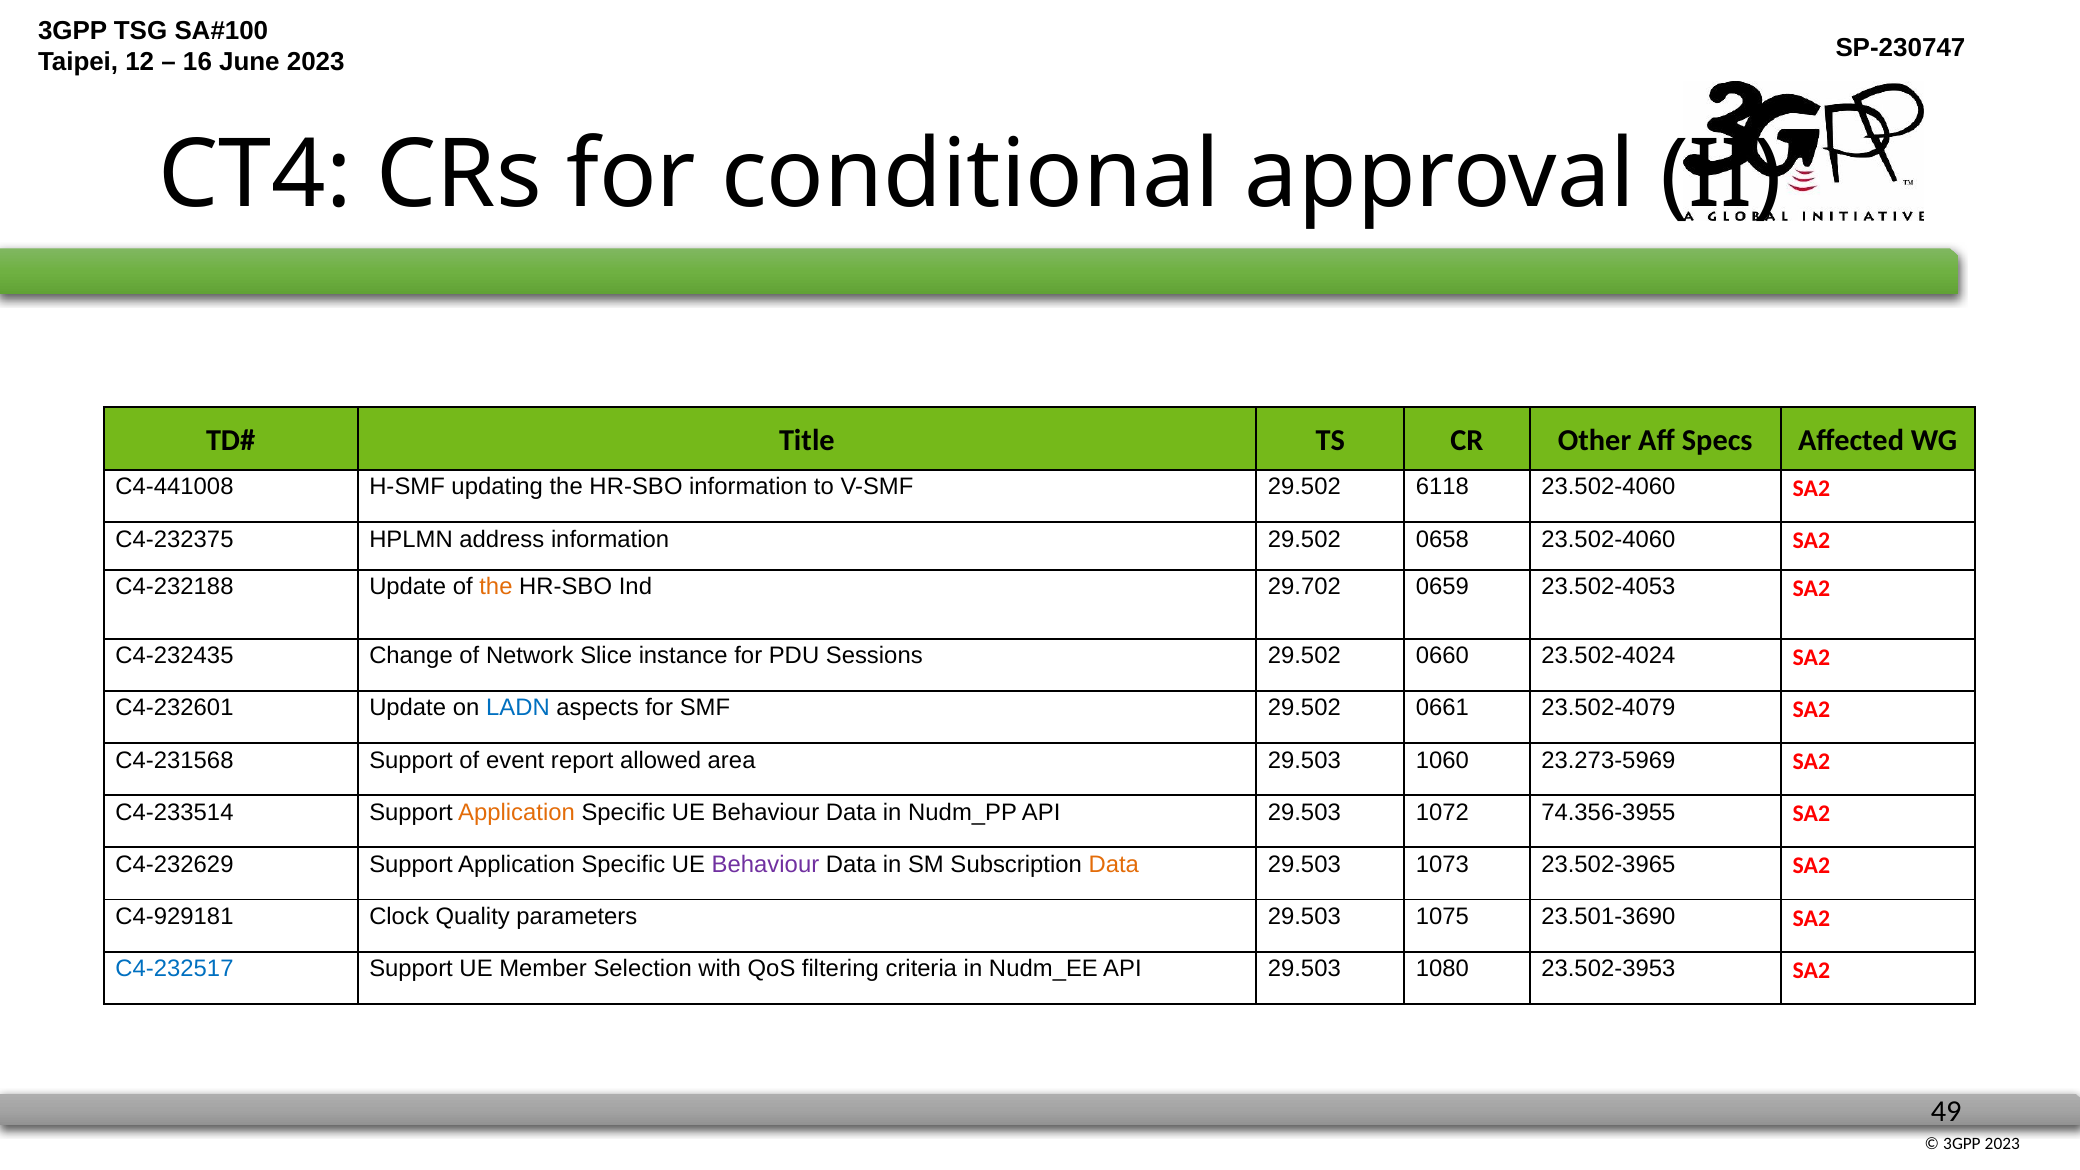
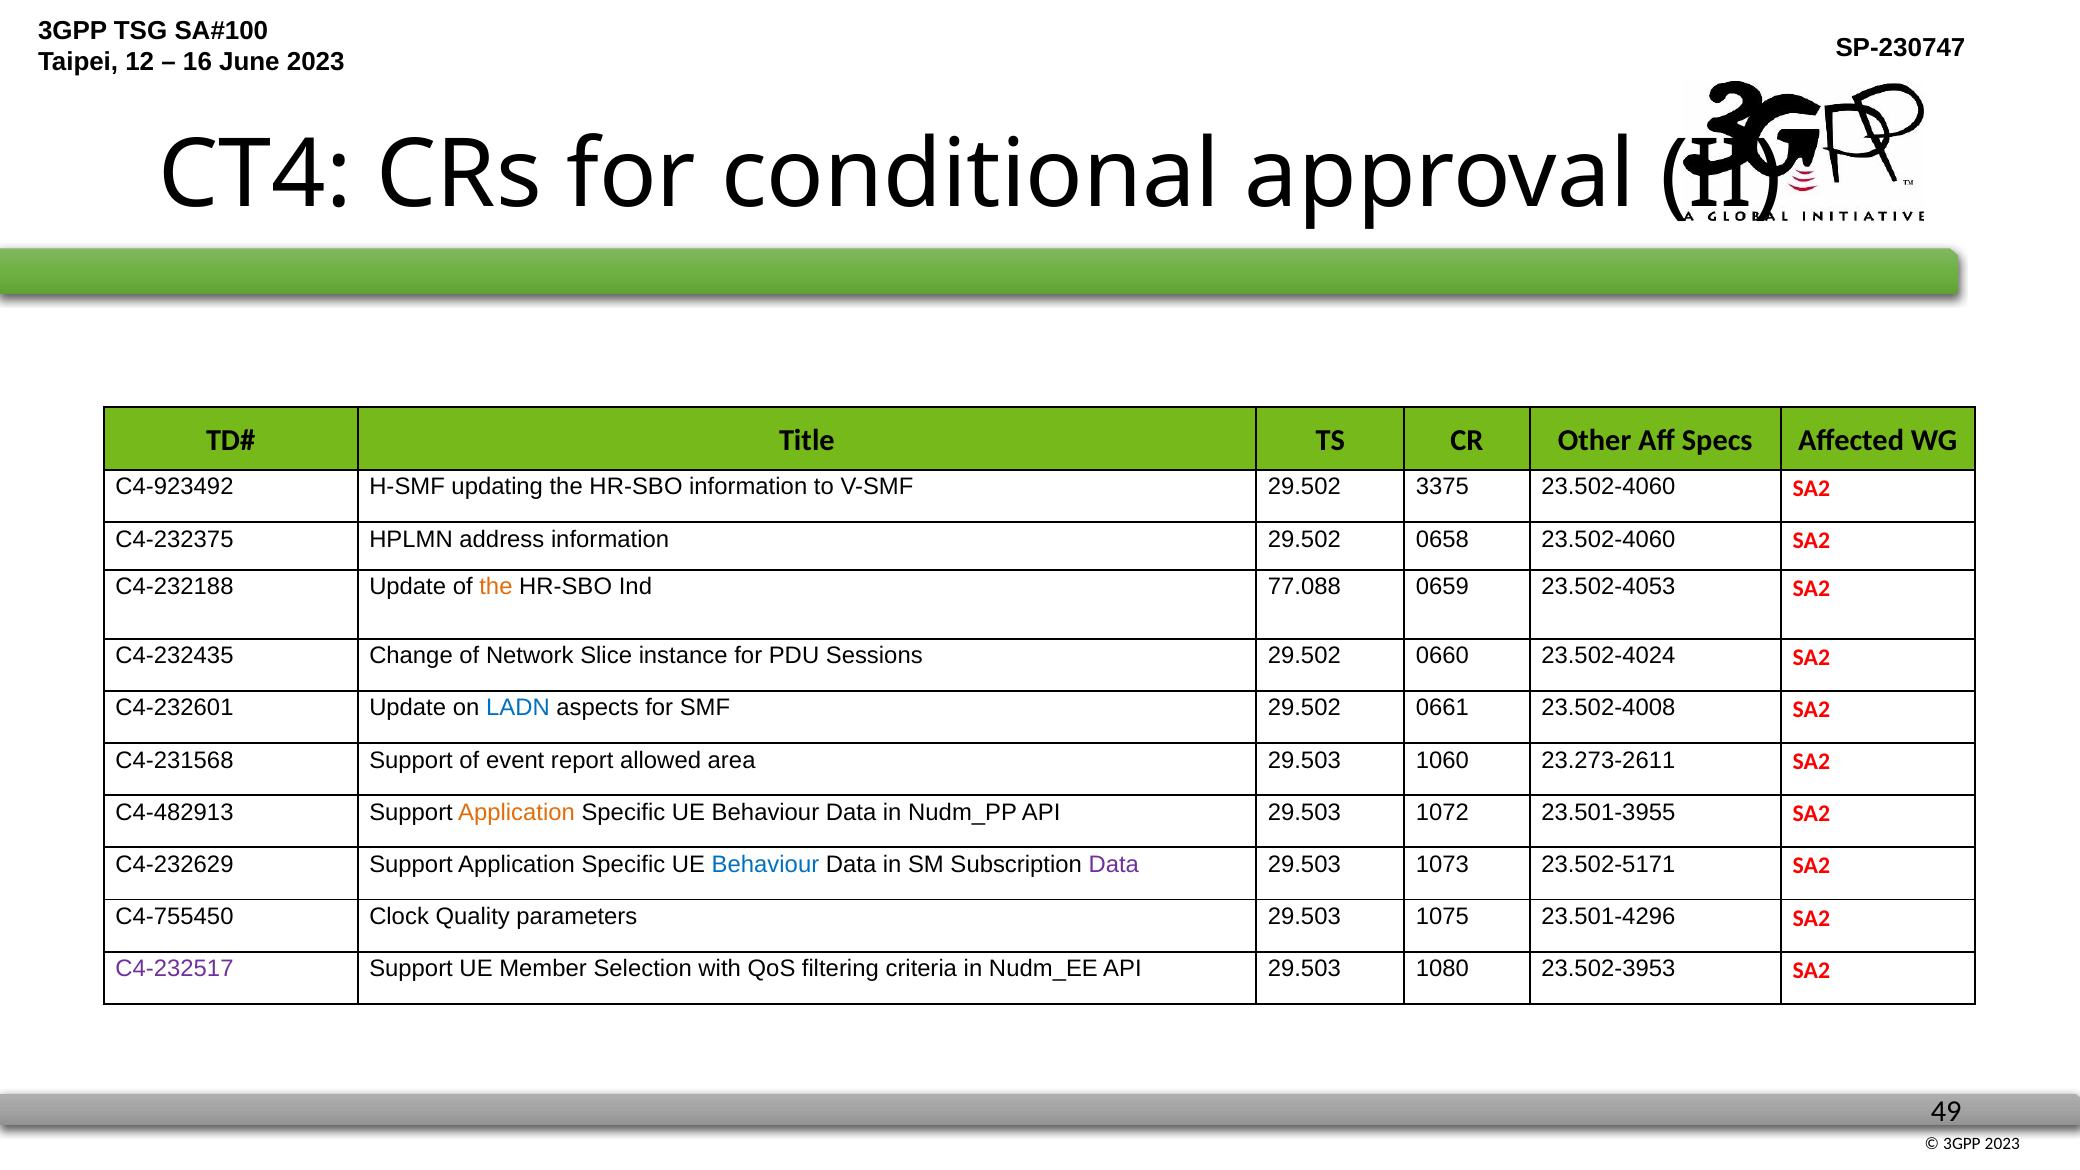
C4-441008: C4-441008 -> C4-923492 (174, 487)
6118: 6118 -> 3375 (1442, 487)
29.702: 29.702 -> 77.088 (1304, 587)
23.502-4079: 23.502-4079 -> 23.502-4008 (1608, 708)
23.273-5969: 23.273-5969 -> 23.273-2611 (1608, 760)
C4-233514: C4-233514 -> C4-482913 (174, 812)
74.356-3955: 74.356-3955 -> 23.501-3955 (1608, 812)
Behaviour colour: purple -> blue (765, 864)
Data colour: orange -> purple (1114, 864)
23.502-3965: 23.502-3965 -> 23.502-5171 (1608, 864)
C4-929181: C4-929181 -> C4-755450 (174, 917)
23.501-3690: 23.501-3690 -> 23.501-4296 (1608, 917)
C4-232517 colour: blue -> purple (174, 969)
